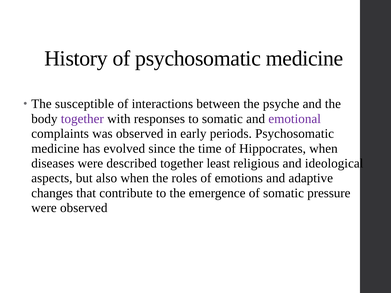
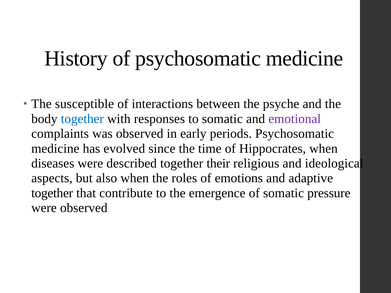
together colour: purple -> blue (82, 119)
least: least -> their (218, 163)
changes: changes -> together (52, 193)
